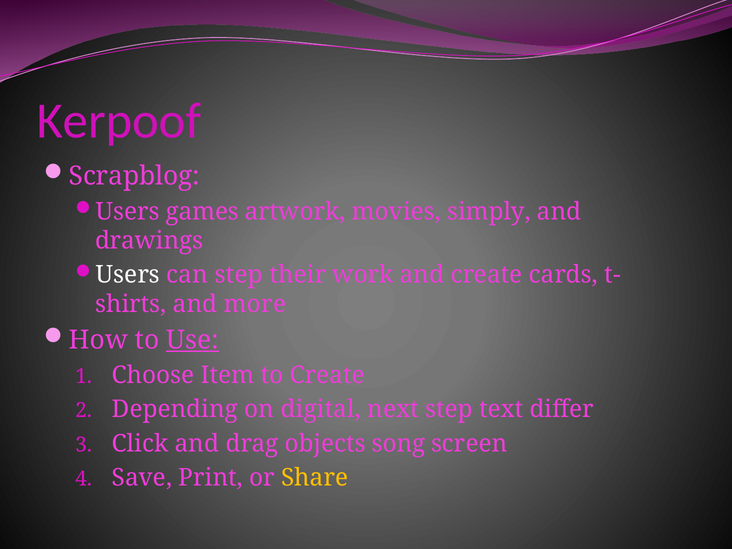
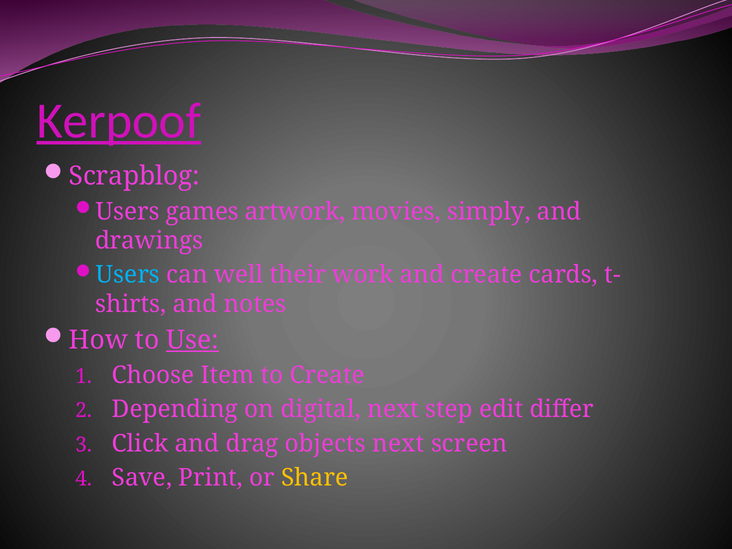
Kerpoof underline: none -> present (119, 121)
Users colour: white -> light blue (128, 275)
can step: step -> well (239, 275)
more: more -> notes (255, 304)
text: text -> edit (501, 409)
objects song: song -> next (398, 444)
